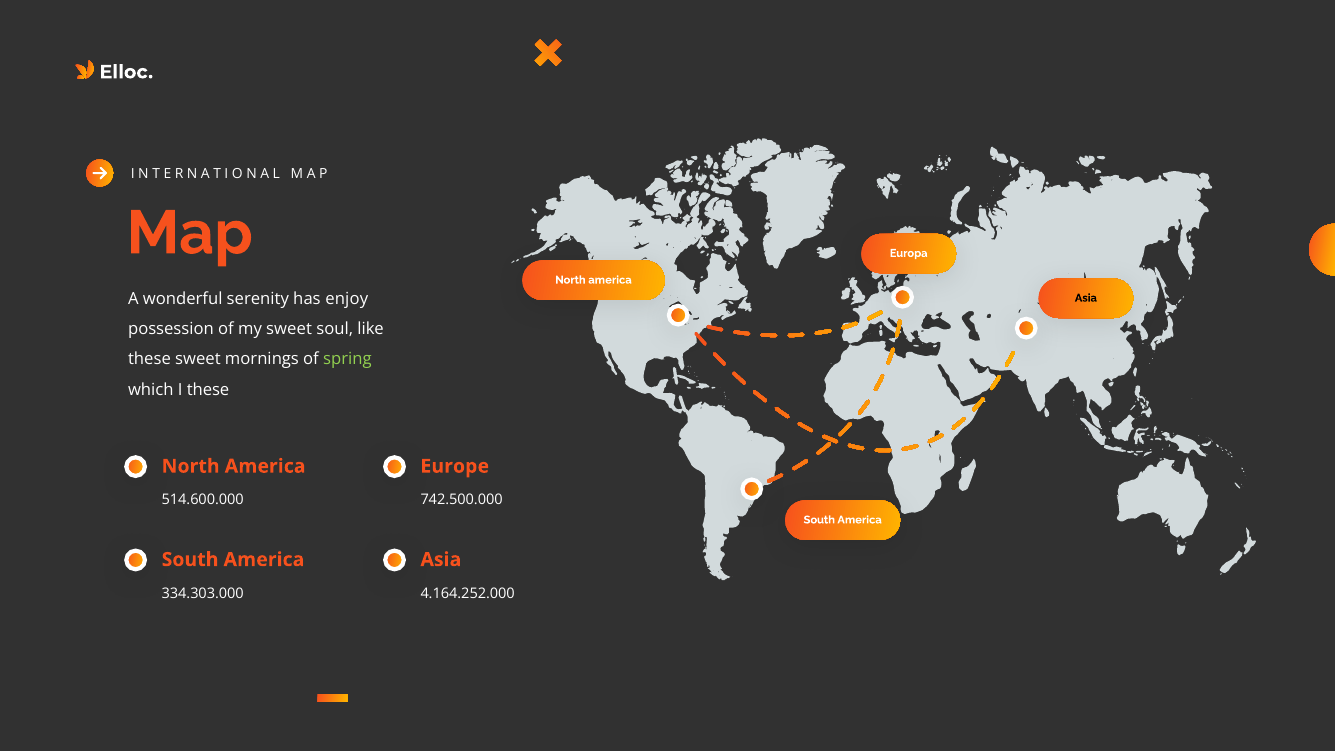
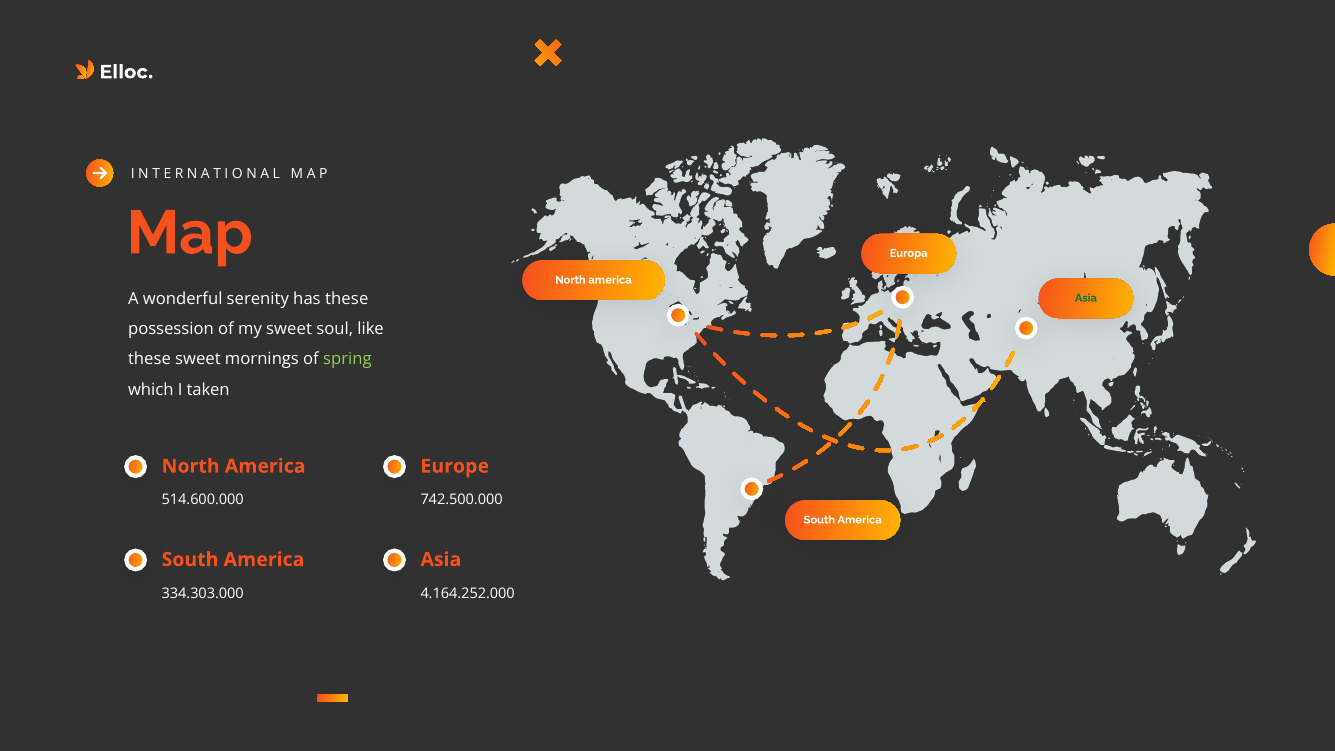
Asia colour: black -> green (1086, 298)
has enjoy: enjoy -> these (347, 299)
I these: these -> taken (208, 389)
